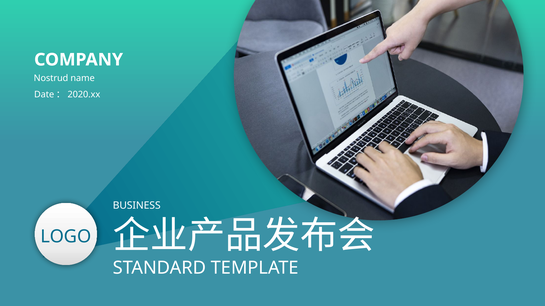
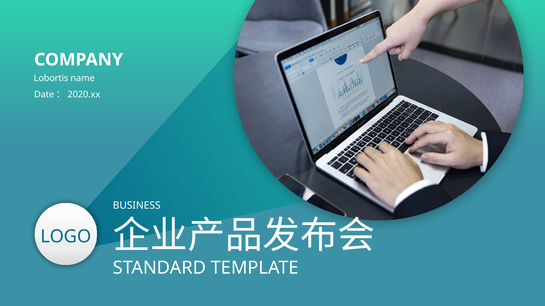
Nostrud: Nostrud -> Lobortis (51, 78)
